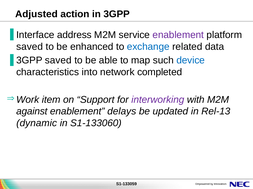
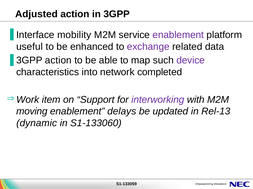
address: address -> mobility (74, 35)
saved: saved -> useful (30, 47)
exchange colour: blue -> purple (148, 47)
3GPP saved: saved -> action (58, 61)
device colour: blue -> purple (191, 61)
against: against -> moving (32, 112)
